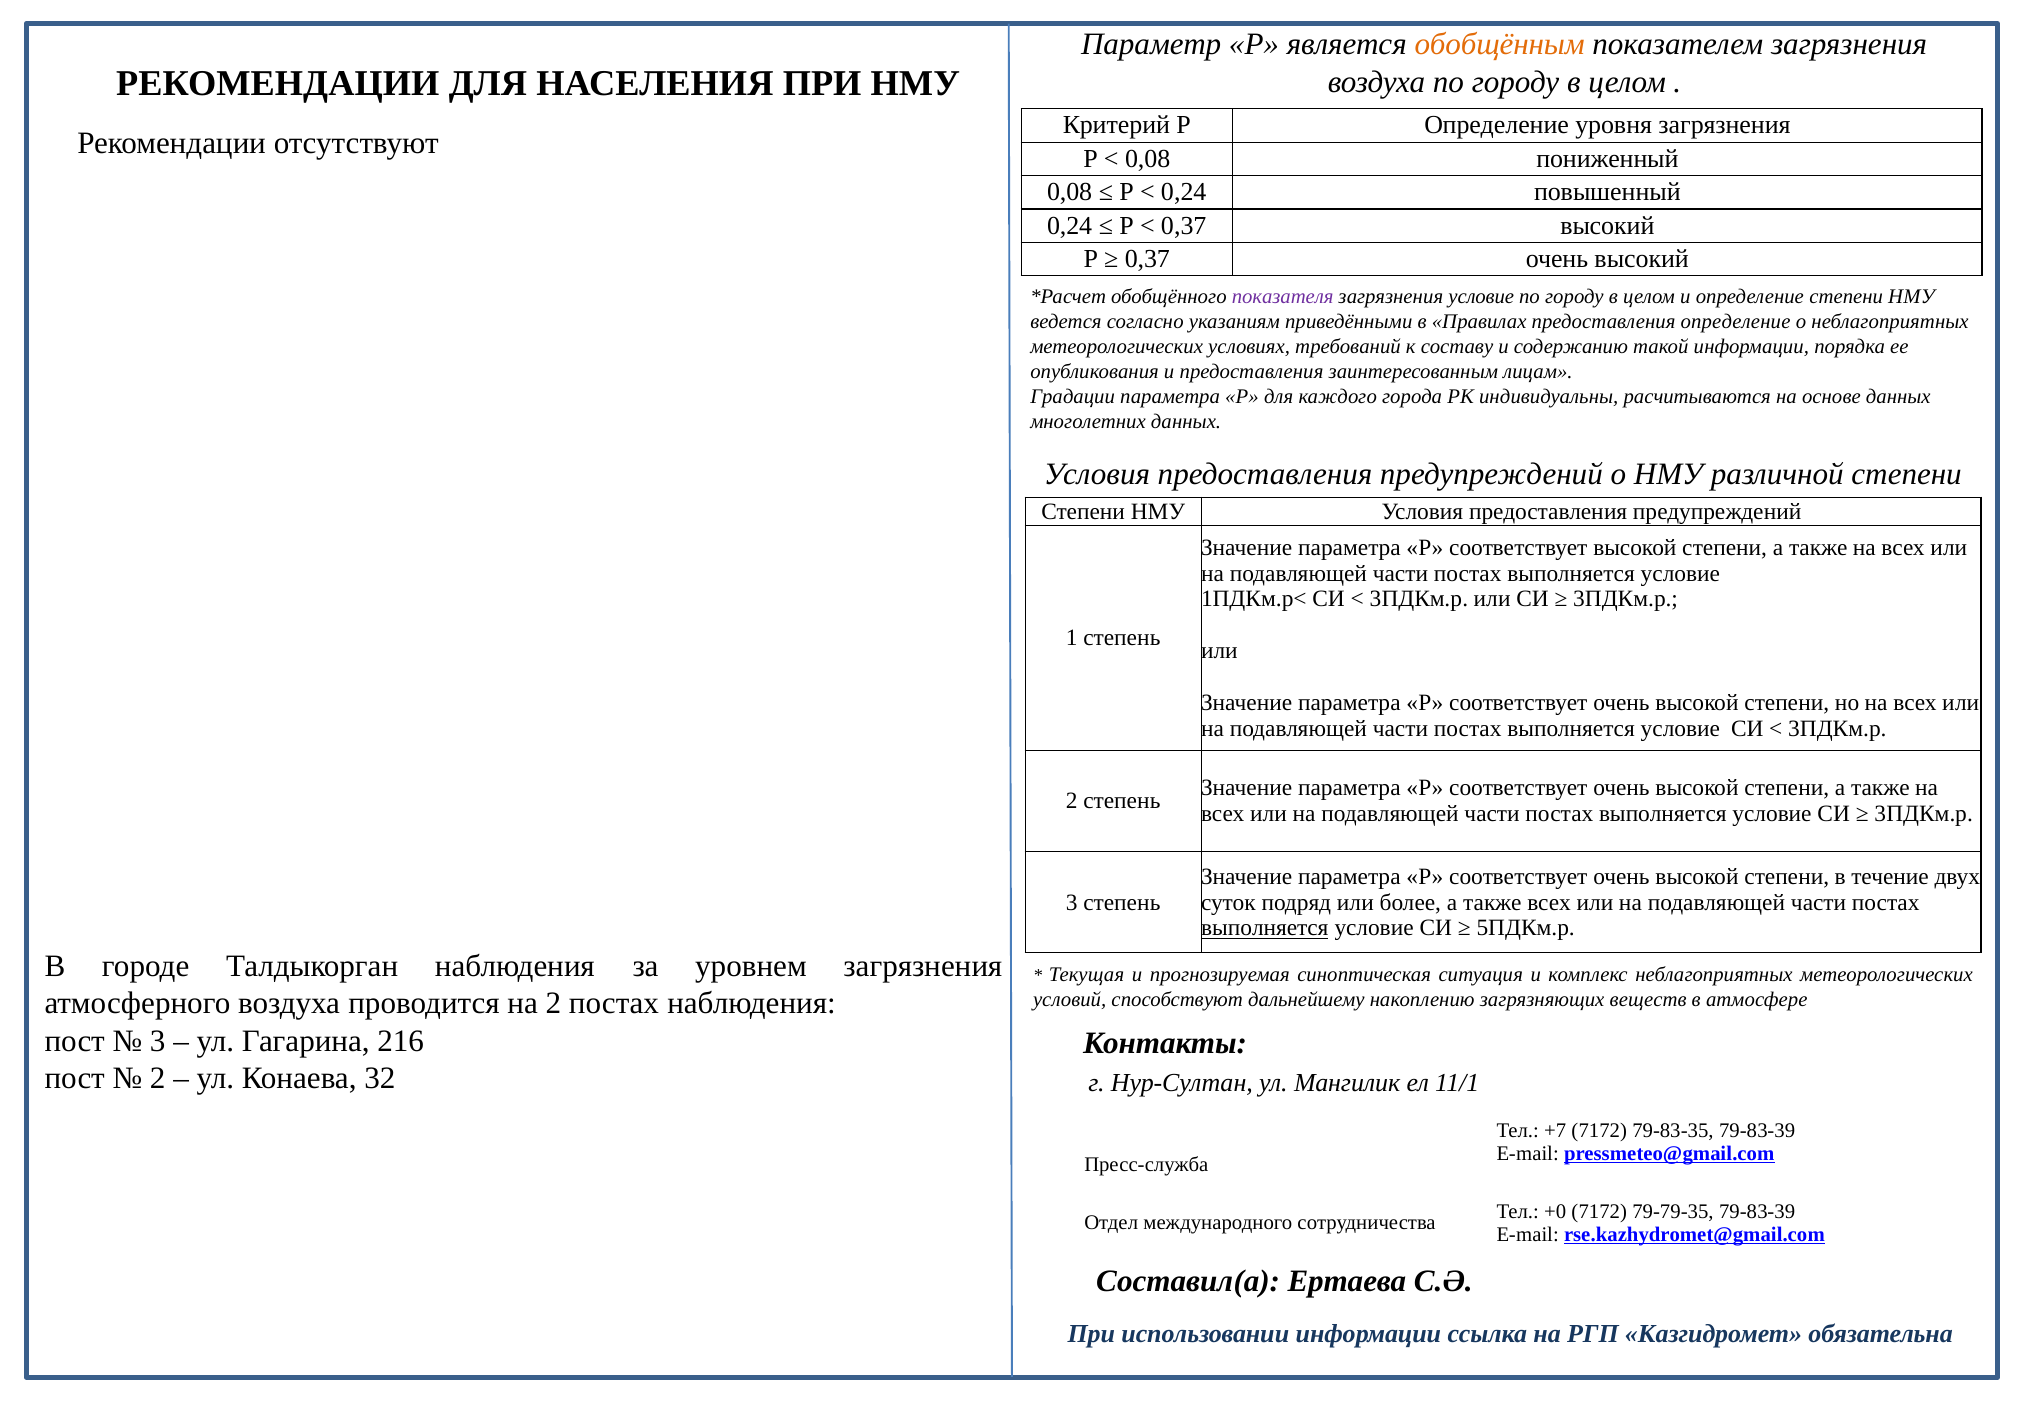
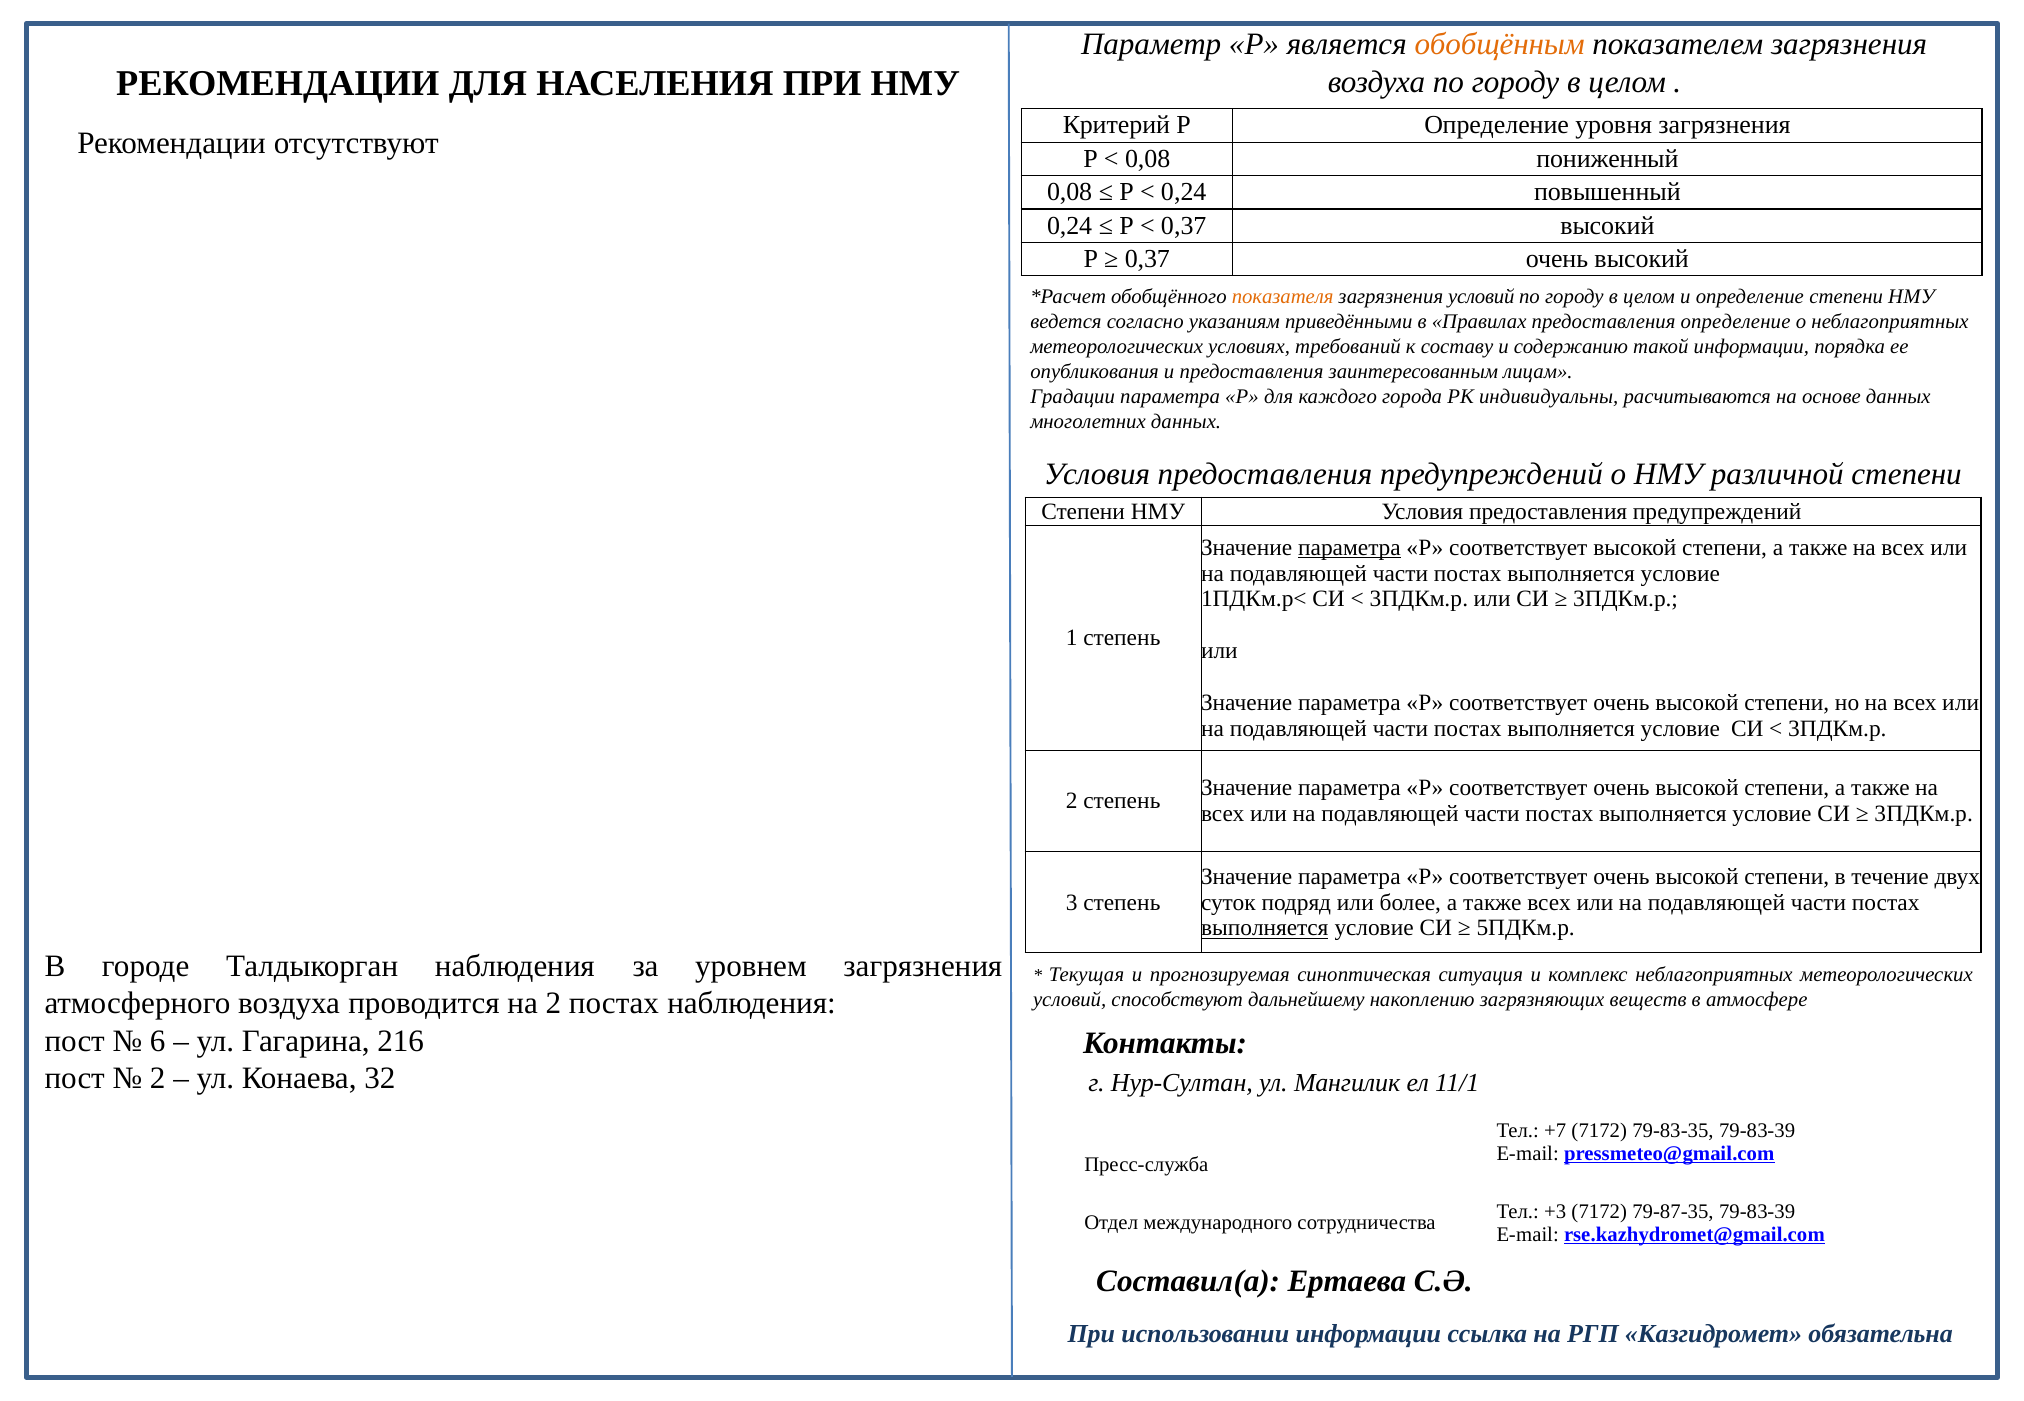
показателя colour: purple -> orange (1283, 297)
загрязнения условие: условие -> условий (1481, 297)
параметра underline: none -> present (1349, 548)
3: 3 -> 6 (158, 1041)
+0: +0 -> +3 (1555, 1211)
79-79-35: 79-79-35 -> 79-87-35 (1673, 1211)
